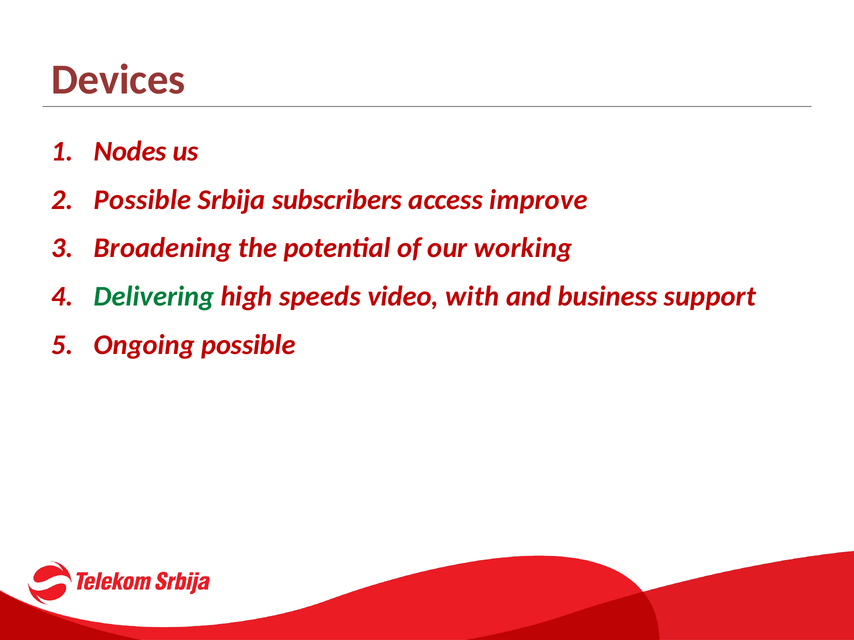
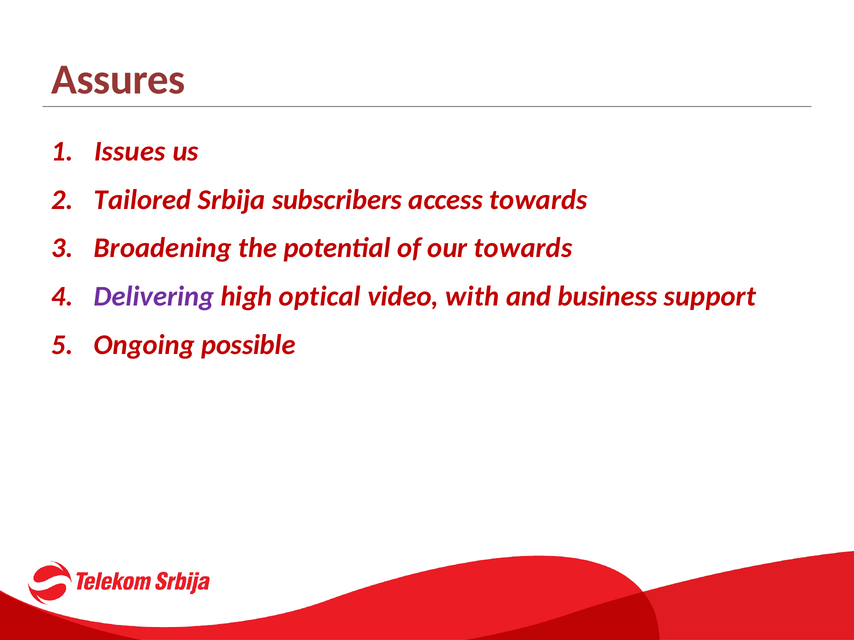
Devices: Devices -> Assures (118, 80)
Nodes: Nodes -> Issues (130, 151)
Possible: Possible -> Tailored (143, 200)
access improve: improve -> towards (539, 200)
our working: working -> towards (523, 248)
Delivering colour: green -> purple (154, 297)
speeds: speeds -> optical (320, 297)
